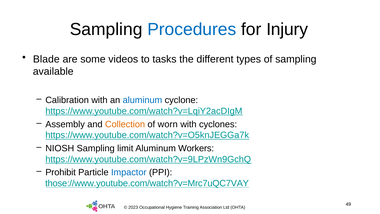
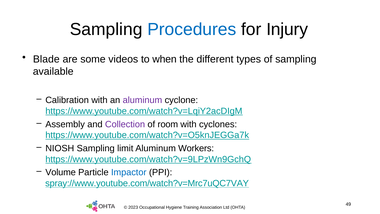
tasks: tasks -> when (165, 59)
aluminum colour: blue -> purple (142, 100)
Collection colour: orange -> purple (125, 124)
worn: worn -> room (168, 124)
Prohibit: Prohibit -> Volume (61, 172)
those://www.youtube.com/watch?v=Mrc7uQC7VAY: those://www.youtube.com/watch?v=Mrc7uQC7VAY -> spray://www.youtube.com/watch?v=Mrc7uQC7VAY (147, 183)
